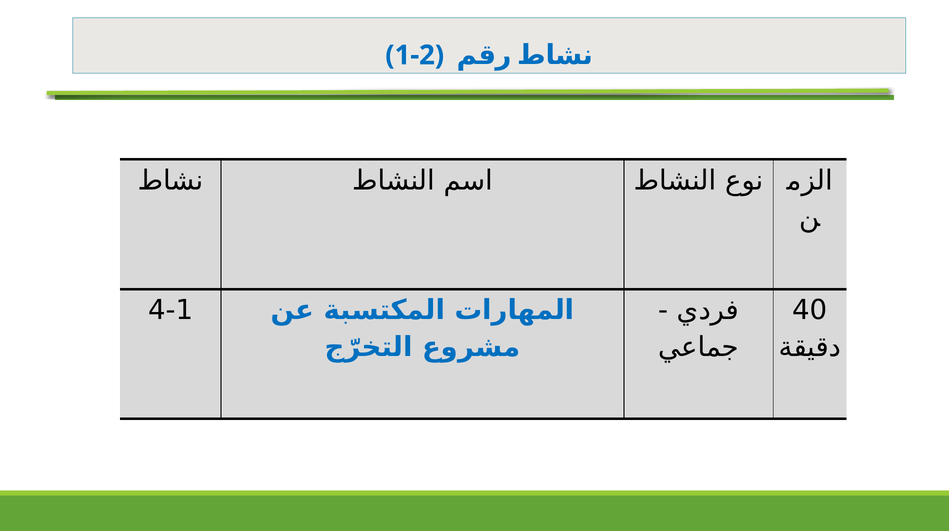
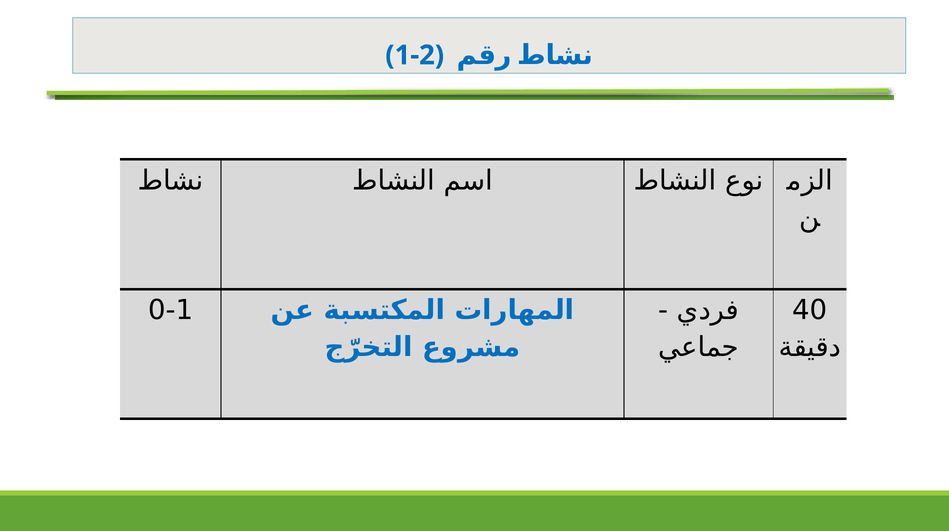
4-1: 4-1 -> 0-1 (171, 311)
